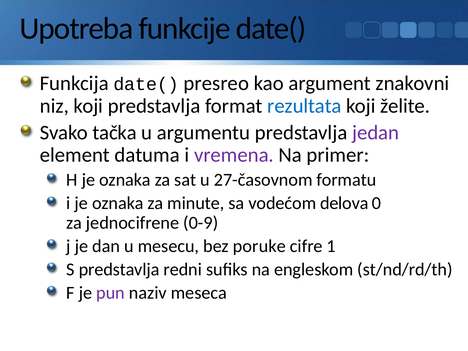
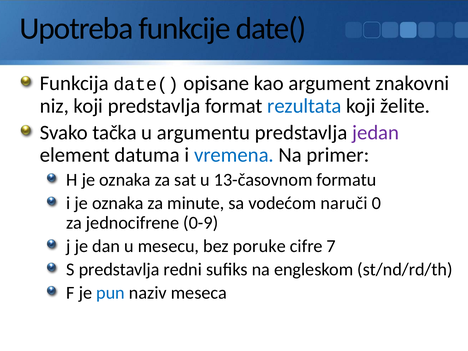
presreo: presreo -> opisane (216, 83)
vremena colour: purple -> blue (234, 155)
27-časovnom: 27-časovnom -> 13-časovnom (263, 180)
delova: delova -> naruči (344, 203)
1: 1 -> 7 (331, 246)
pun colour: purple -> blue (111, 293)
